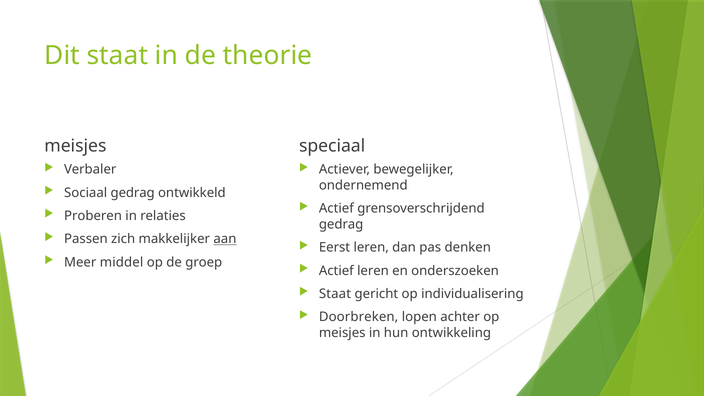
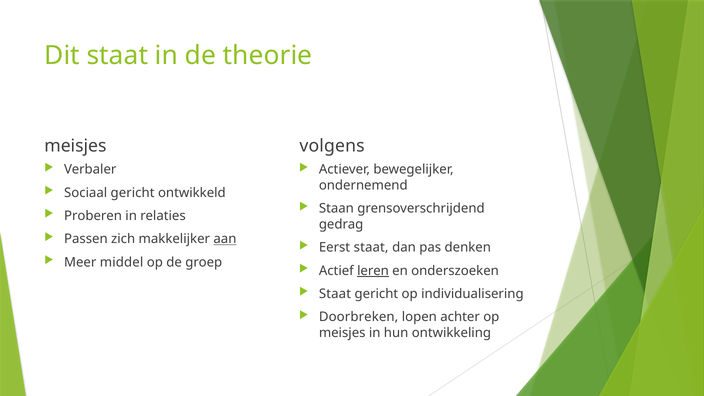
speciaal: speciaal -> volgens (332, 146)
Sociaal gedrag: gedrag -> gericht (133, 193)
Actief: Actief -> Staan (336, 209)
Eerst leren: leren -> staat (371, 248)
leren underline: none -> present (373, 271)
